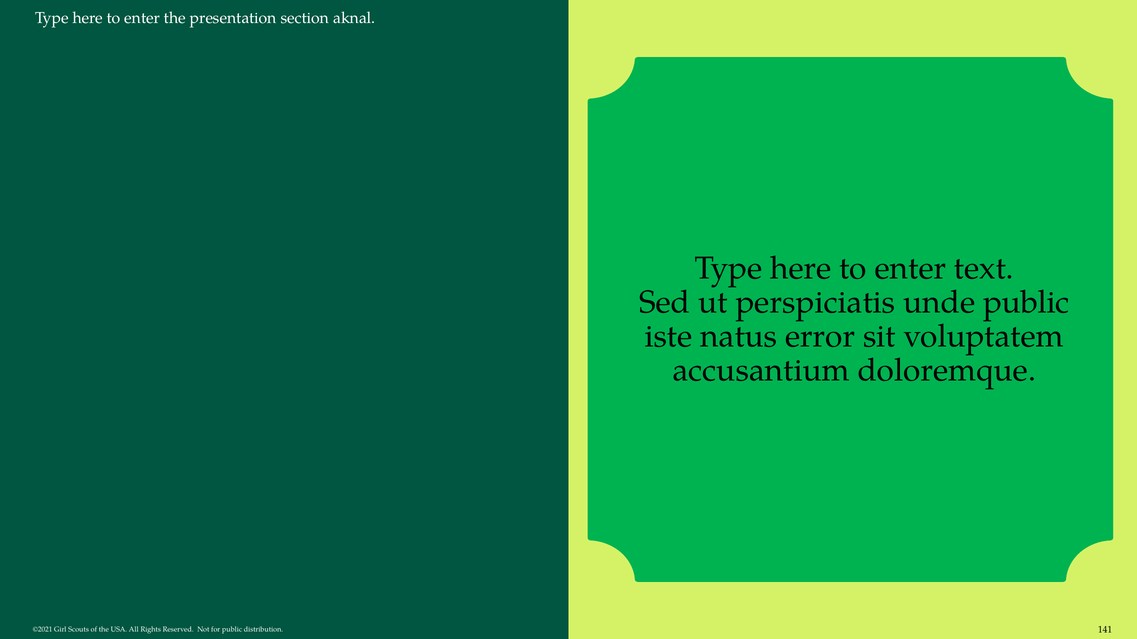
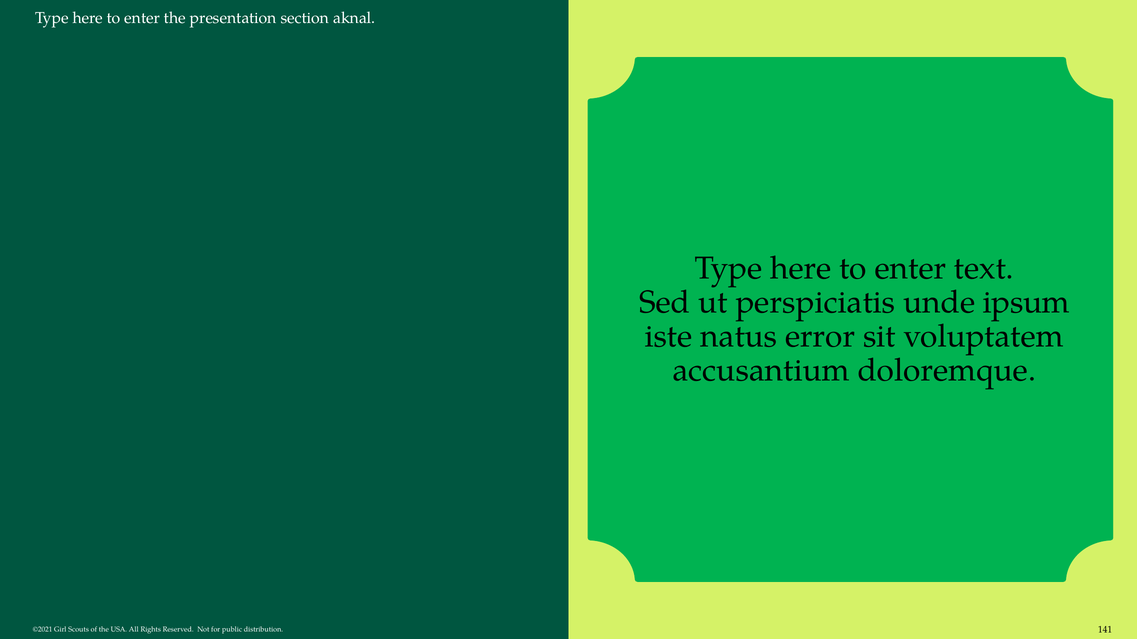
unde public: public -> ipsum (1026, 303)
